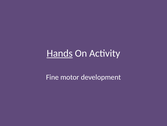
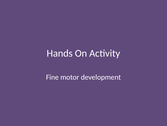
Hands underline: present -> none (60, 53)
